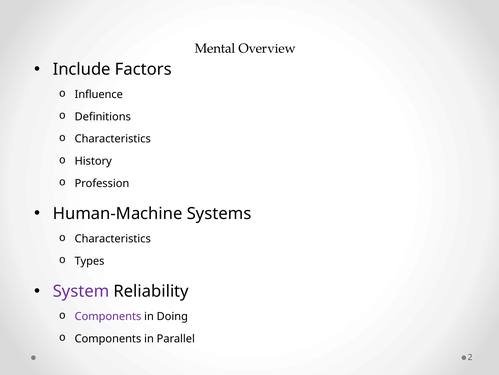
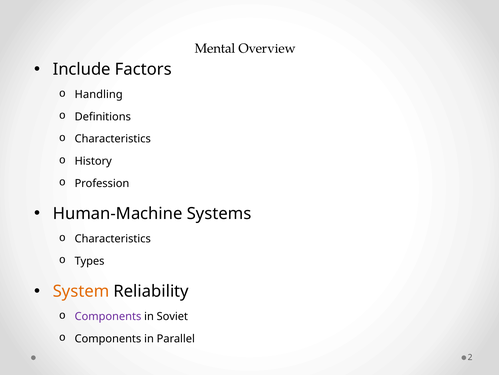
Influence: Influence -> Handling (99, 94)
System colour: purple -> orange (81, 291)
Doing: Doing -> Soviet (172, 316)
